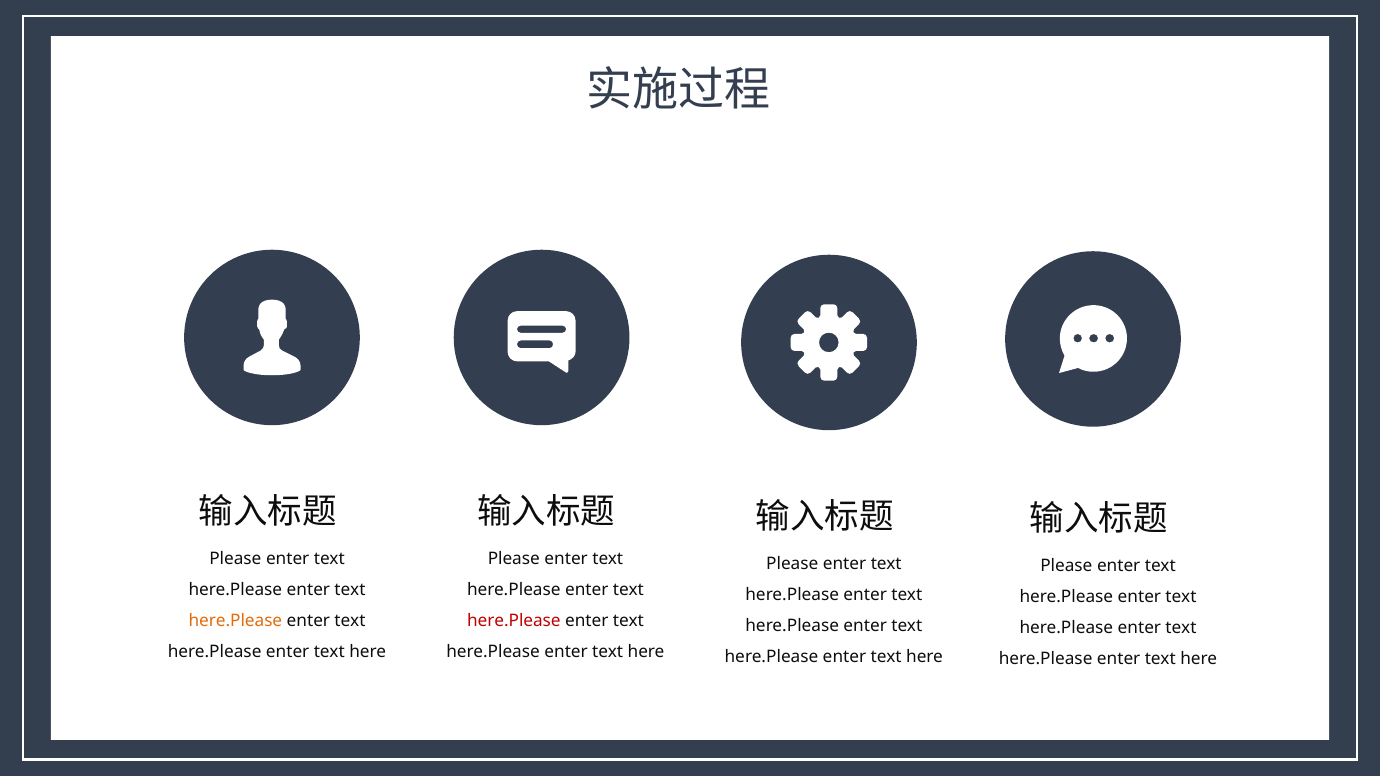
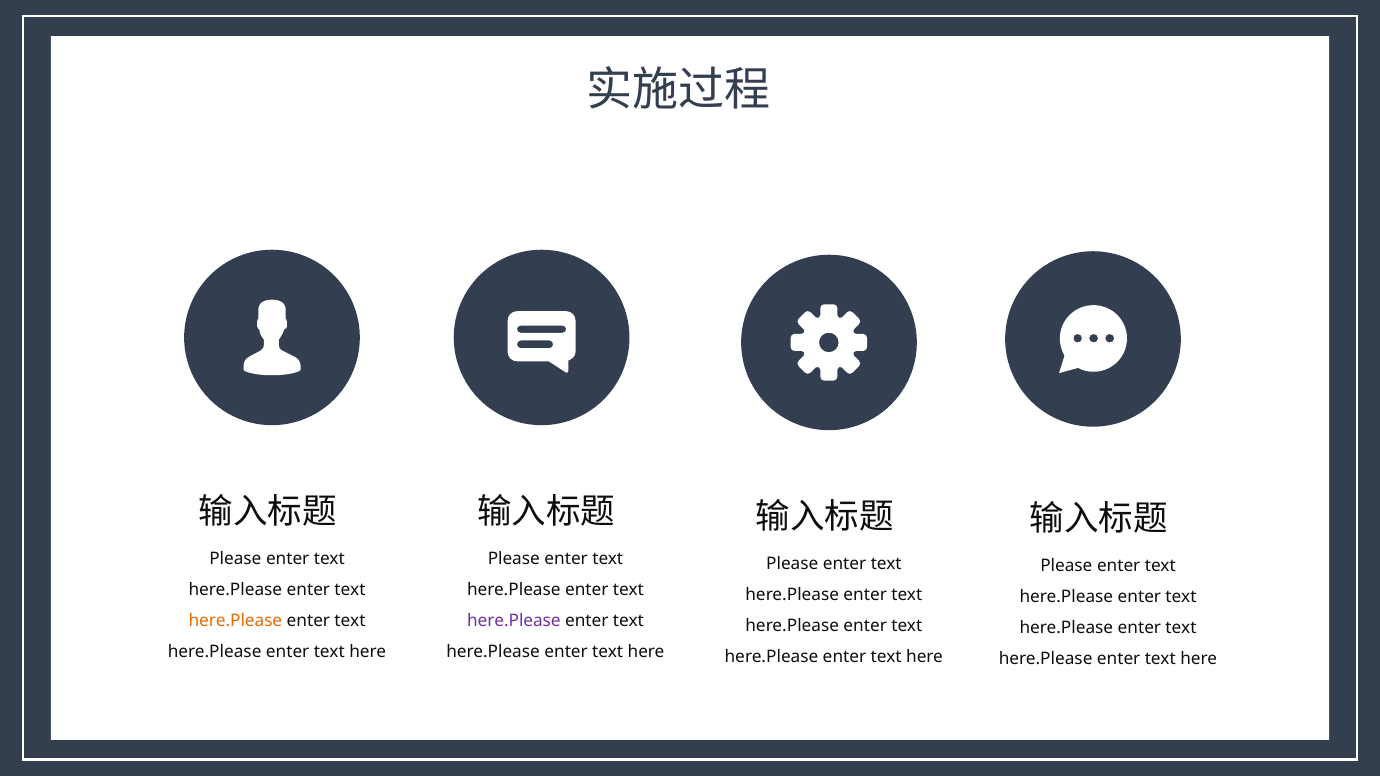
here.Please colour: red -> purple (514, 621)
